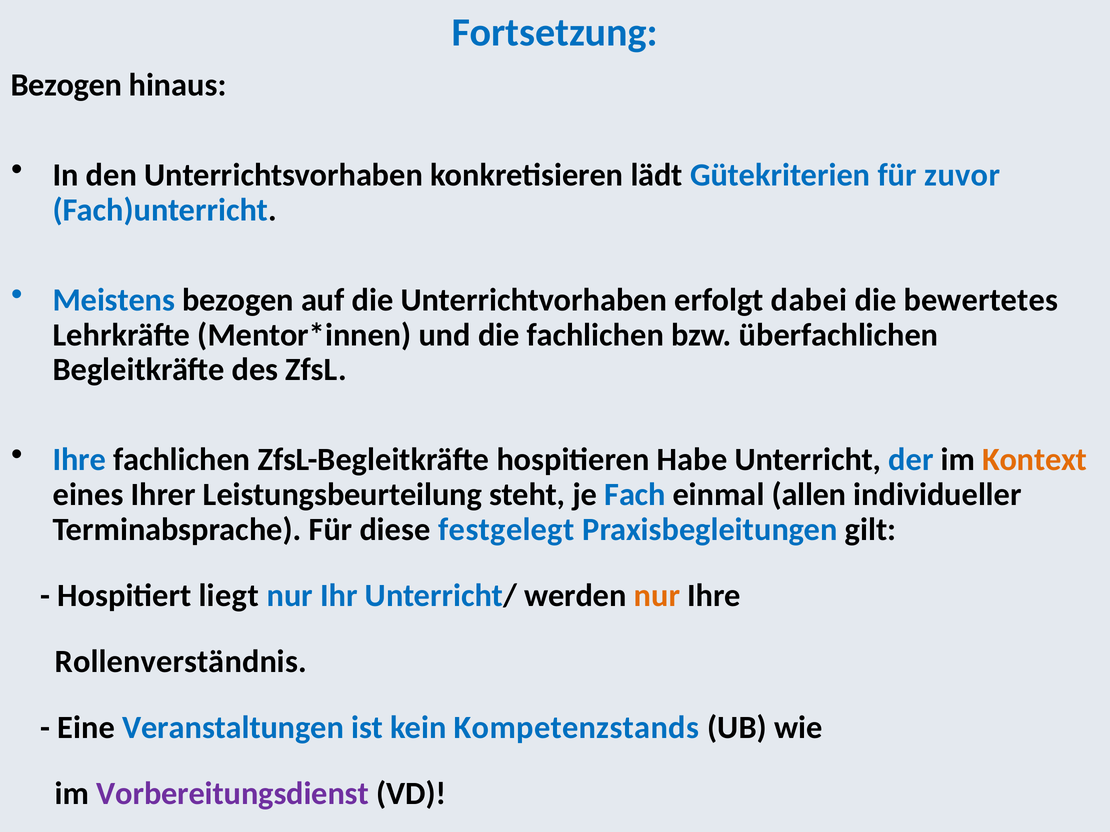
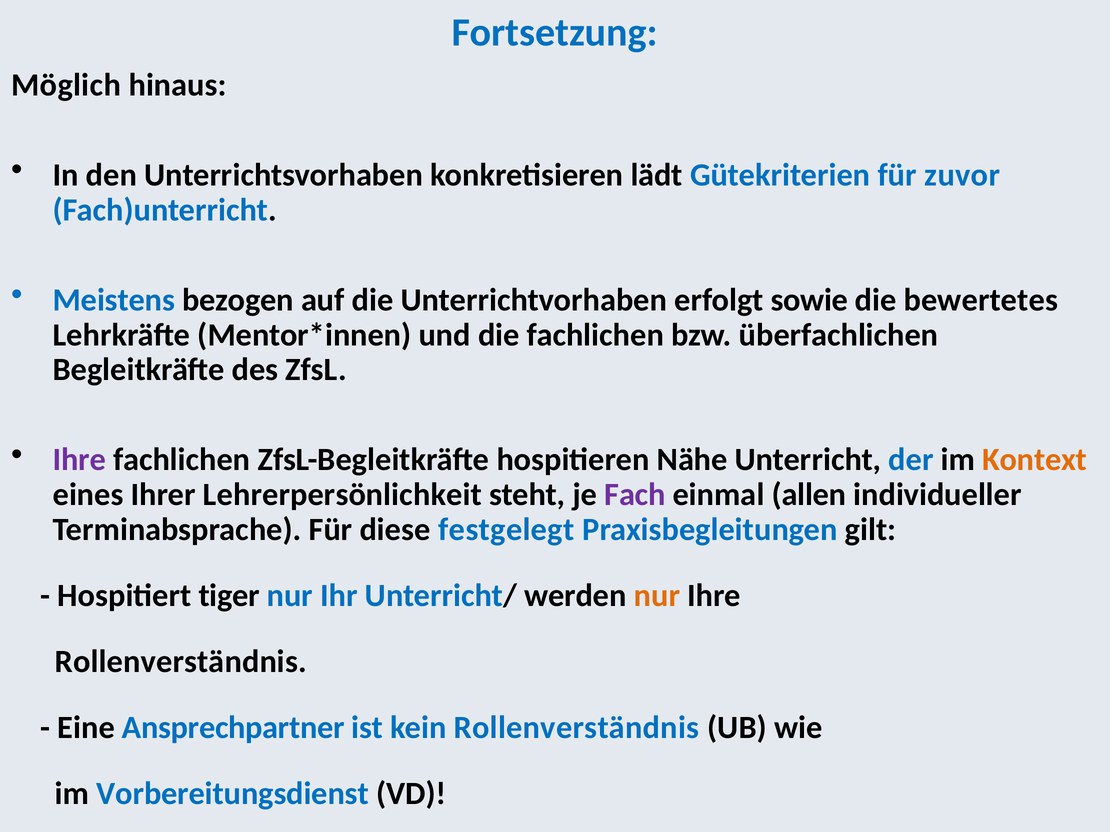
Bezogen: Bezogen -> Möglich (66, 85)
dabei: dabei -> sowie (809, 300)
Ihre colour: blue -> purple (79, 460)
Habe: Habe -> Nähe (692, 460)
Leistungsbeurteilung: Leistungsbeurteilung -> Lehrerpersönlichkeit (342, 495)
Fach colour: blue -> purple (635, 495)
liegt: liegt -> tiger (229, 596)
Veranstaltungen: Veranstaltungen -> Ansprechpartner (233, 728)
kein Kompetenzstands: Kompetenzstands -> Rollenverständnis (576, 728)
Vorbereitungsdienst colour: purple -> blue (233, 794)
